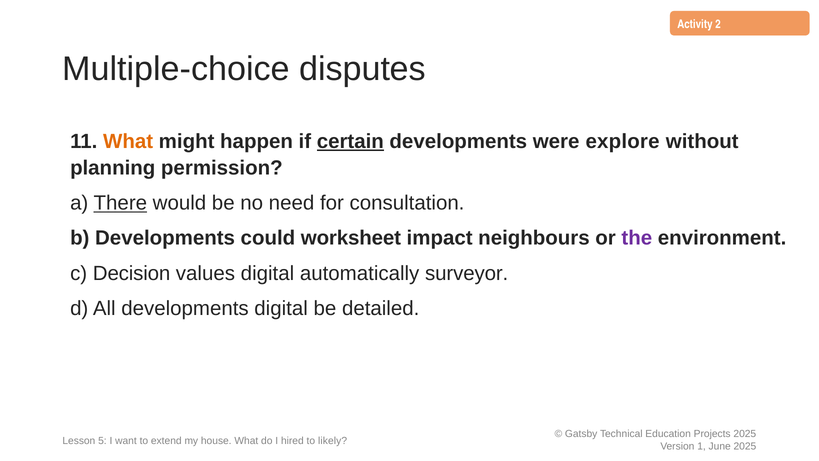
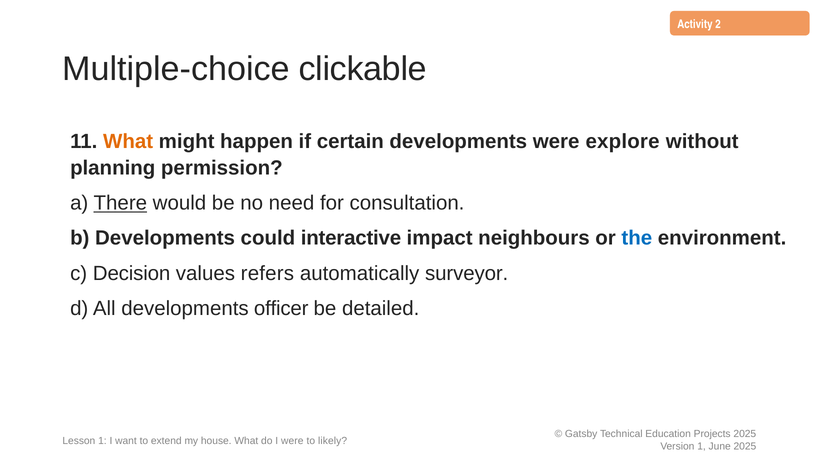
disputes: disputes -> clickable (363, 69)
certain underline: present -> none (350, 141)
worksheet: worksheet -> interactive (351, 238)
the colour: purple -> blue (637, 238)
values digital: digital -> refers (267, 273)
developments digital: digital -> officer (281, 308)
Lesson 5: 5 -> 1 (102, 440)
I hired: hired -> were (292, 440)
